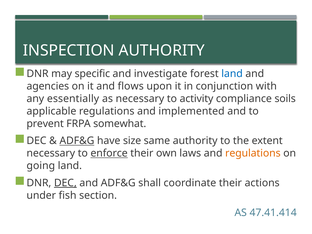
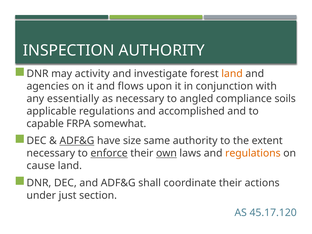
specific: specific -> activity (92, 74)
land colour: blue -> orange (232, 74)
activity: activity -> angled (196, 99)
implemented: implemented -> accomplished (192, 111)
prevent: prevent -> capable (45, 124)
own underline: none -> present (166, 153)
going: going -> cause (41, 166)
DEC underline: present -> none (65, 183)
fish: fish -> just (68, 195)
47.41.414: 47.41.414 -> 45.17.120 (273, 213)
